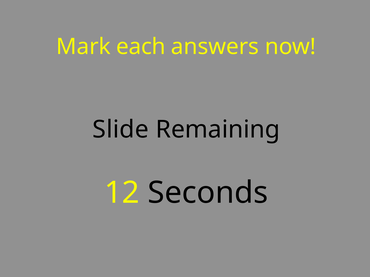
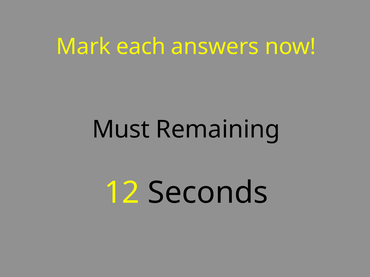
Slide: Slide -> Must (121, 130)
